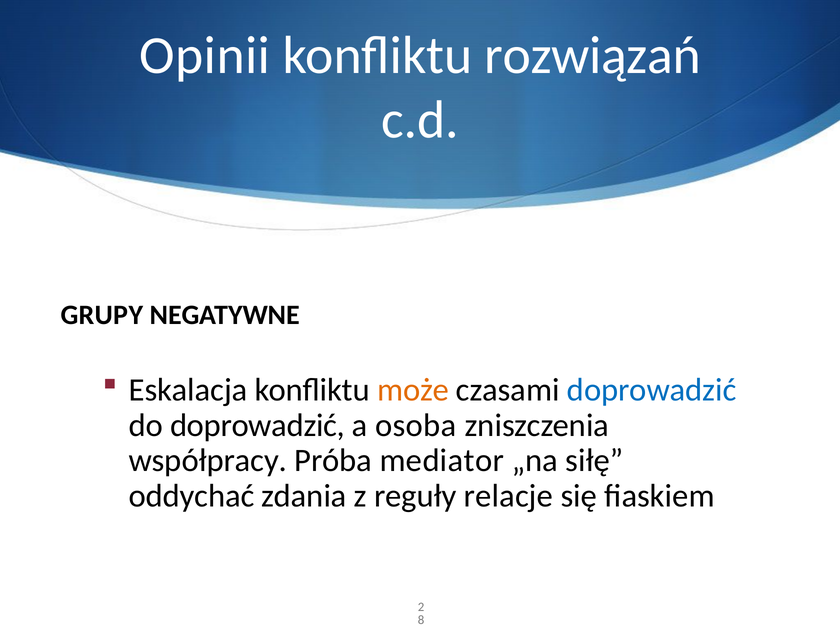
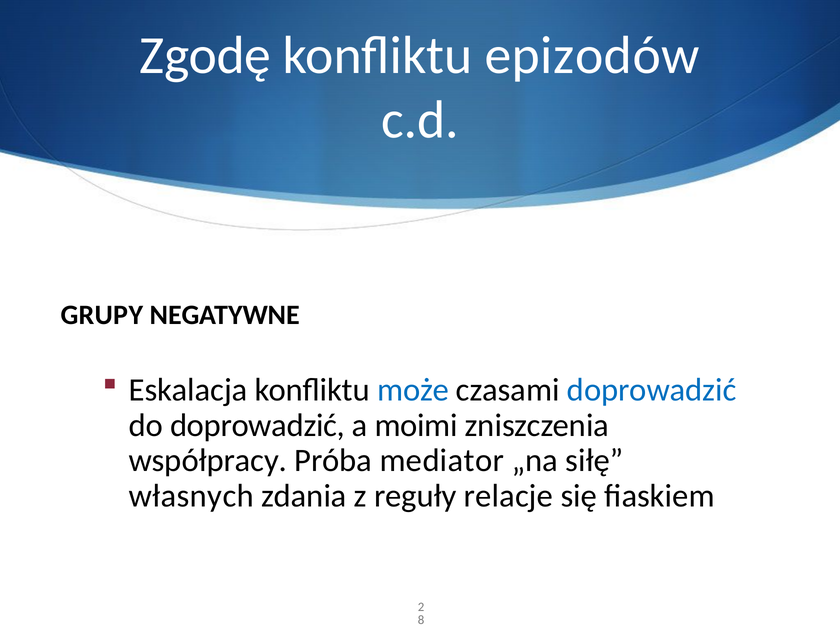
Opinii: Opinii -> Zgodę (205, 56)
rozwiązań: rozwiązań -> epizodów (592, 56)
może colour: orange -> blue (413, 390)
osoba: osoba -> moimi (416, 425)
oddychać: oddychać -> własnych (191, 496)
